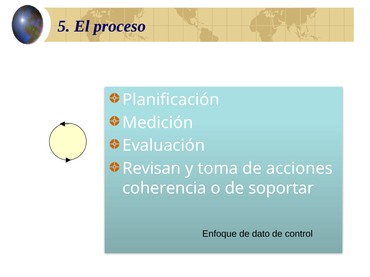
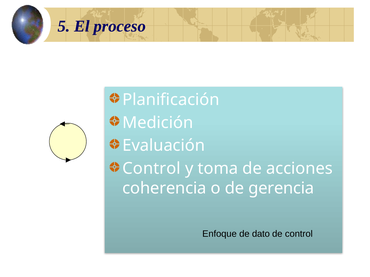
Revisan: Revisan -> Control (152, 169)
soportar: soportar -> gerencia (281, 189)
